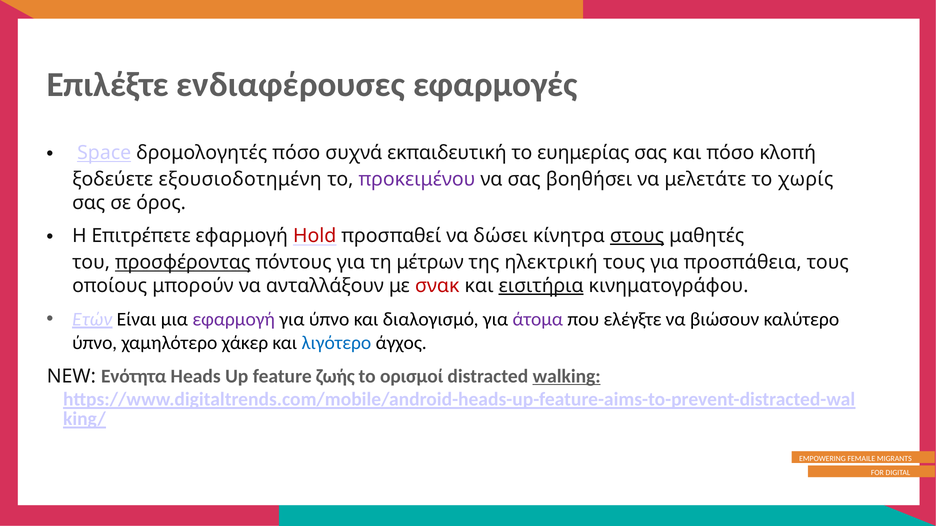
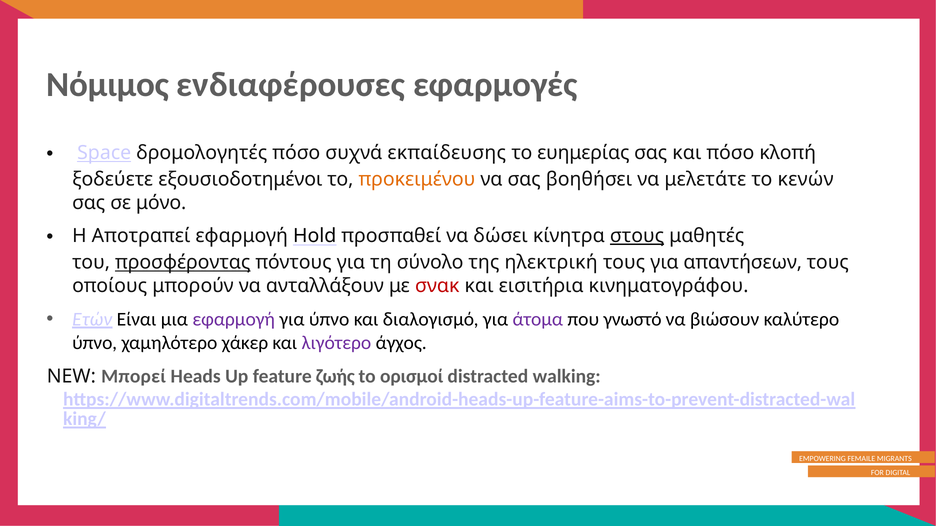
Επιλέξτε: Επιλέξτε -> Νόμιμος (108, 85)
εκπαιδευτική: εκπαιδευτική -> εκπαίδευσης (447, 153)
εξουσιοδοτημένη: εξουσιοδοτημένη -> εξουσιοδοτημένοι (240, 180)
προκειμένου colour: purple -> orange (417, 180)
χωρίς: χωρίς -> κενών (806, 180)
όρος: όρος -> μόνο (161, 203)
Επιτρέπετε: Επιτρέπετε -> Αποτραπεί (141, 236)
Hold colour: red -> black (315, 236)
μέτρων: μέτρων -> σύνολο (430, 263)
προσπάθεια: προσπάθεια -> απαντήσεων (743, 263)
εισιτήρια underline: present -> none (541, 286)
ελέγξτε: ελέγξτε -> γνωστό (633, 319)
λιγότερο colour: blue -> purple (336, 343)
Ενότητα: Ενότητα -> Μπορεί (134, 376)
walking underline: present -> none (567, 376)
